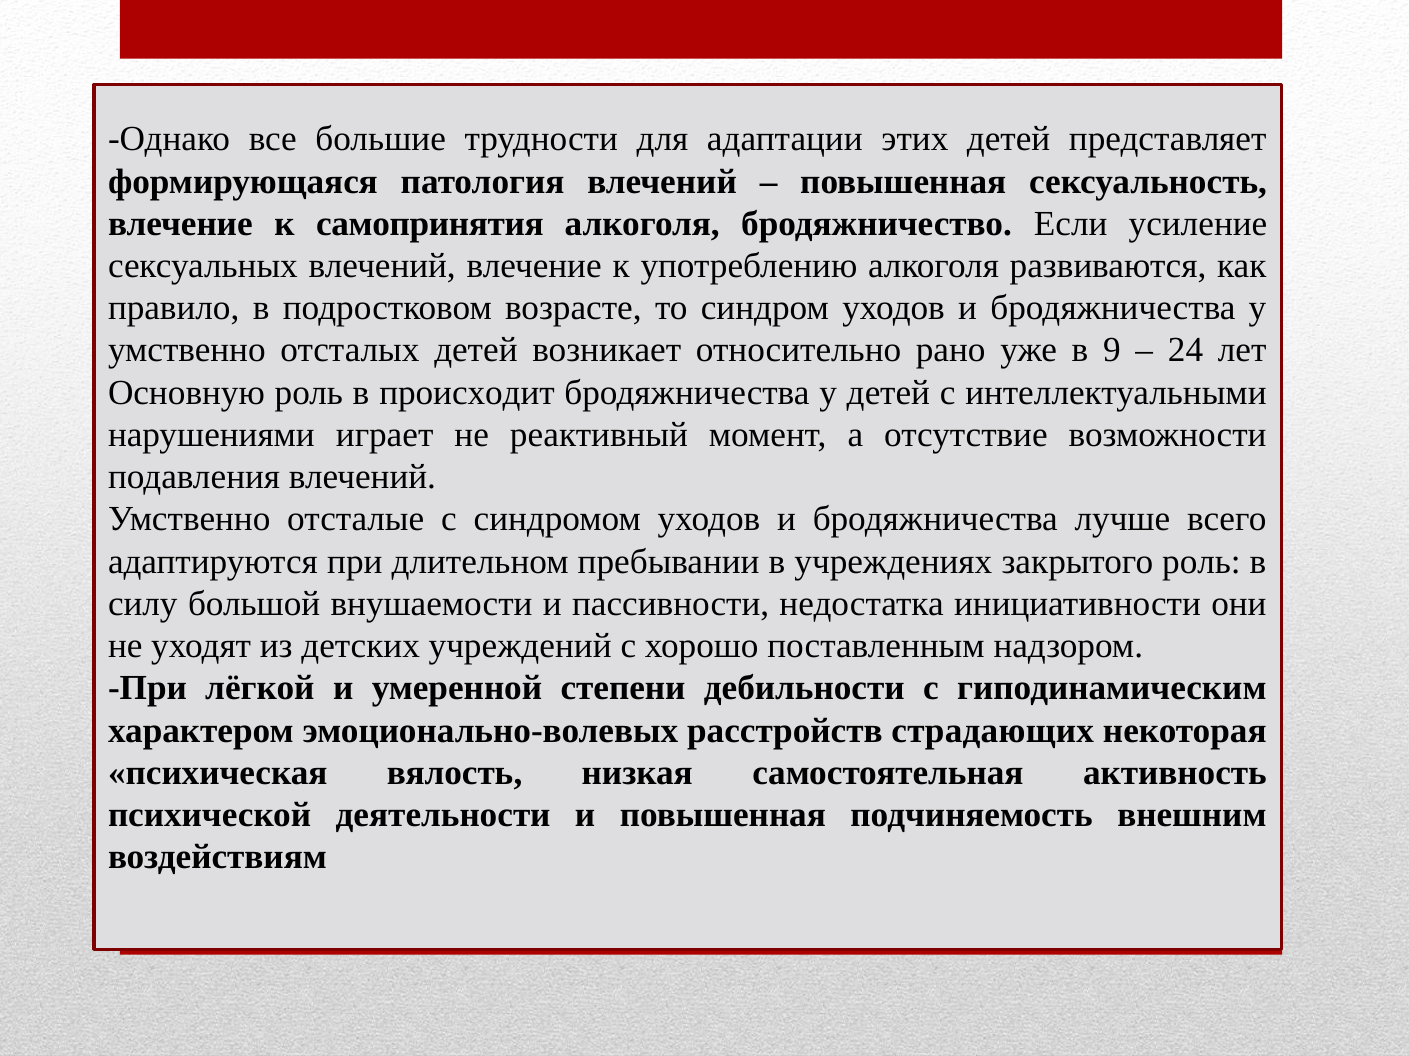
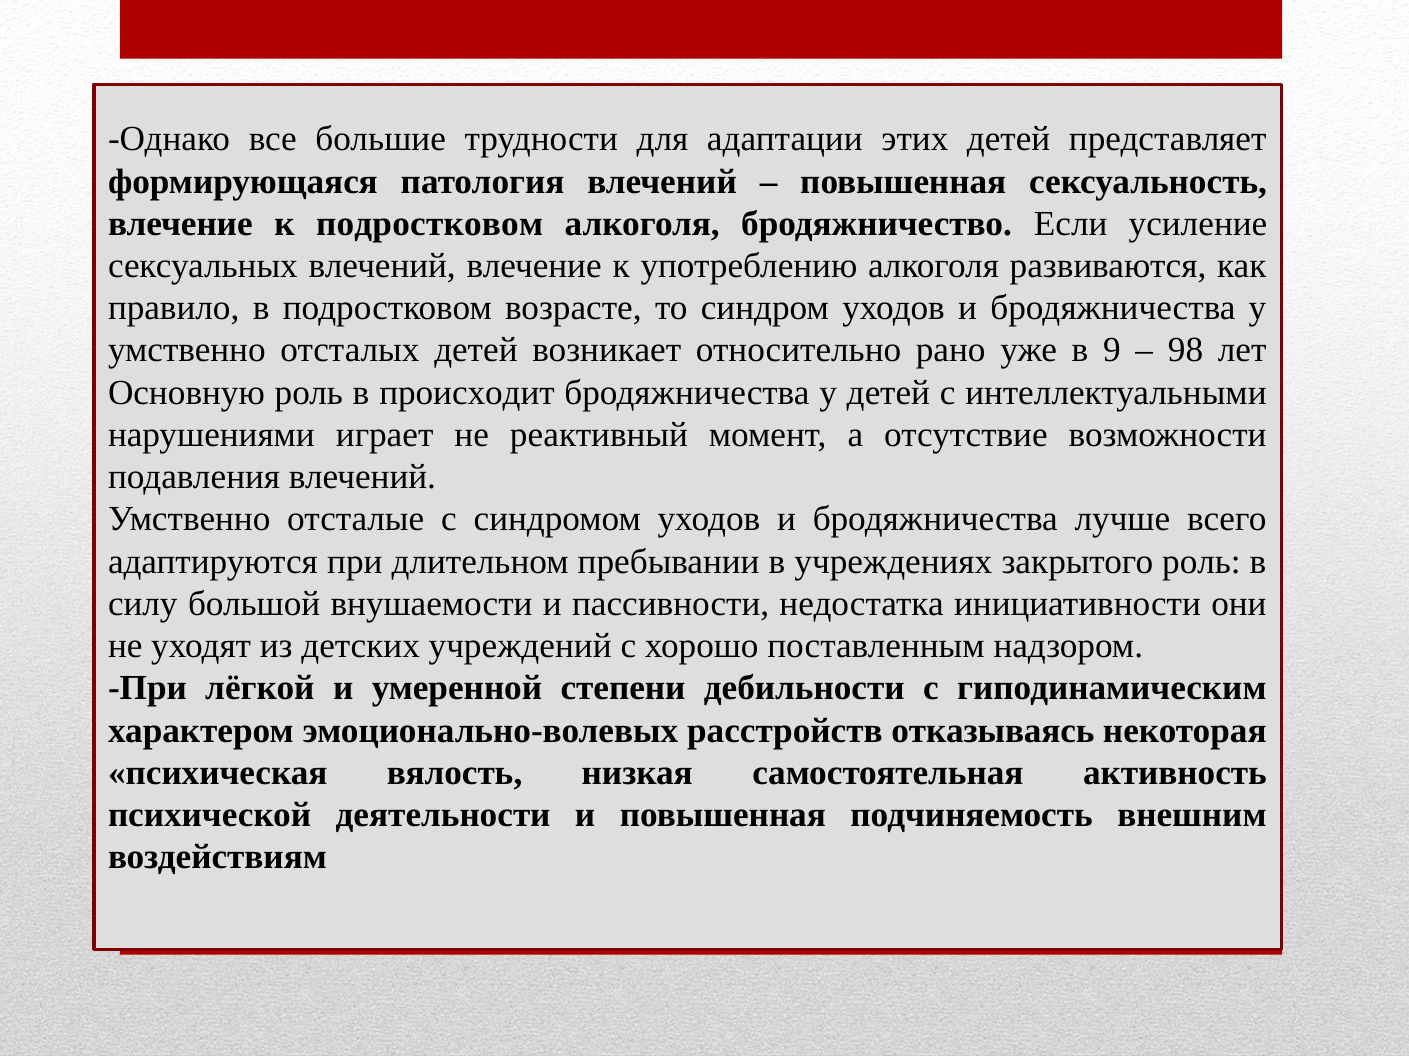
к самопринятия: самопринятия -> подростковом (430, 224)
24: 24 -> 98 (1186, 351)
страдающих: страдающих -> отказываясь (993, 731)
